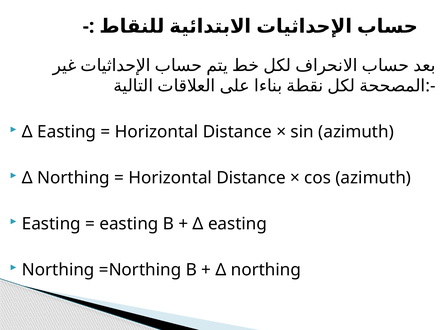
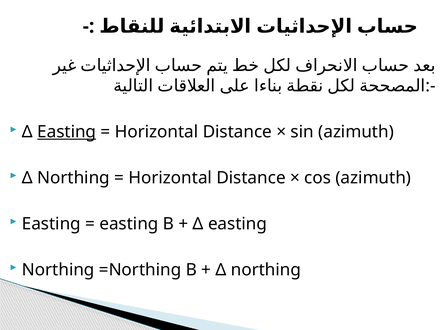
Easting underline: none -> present (67, 132)
